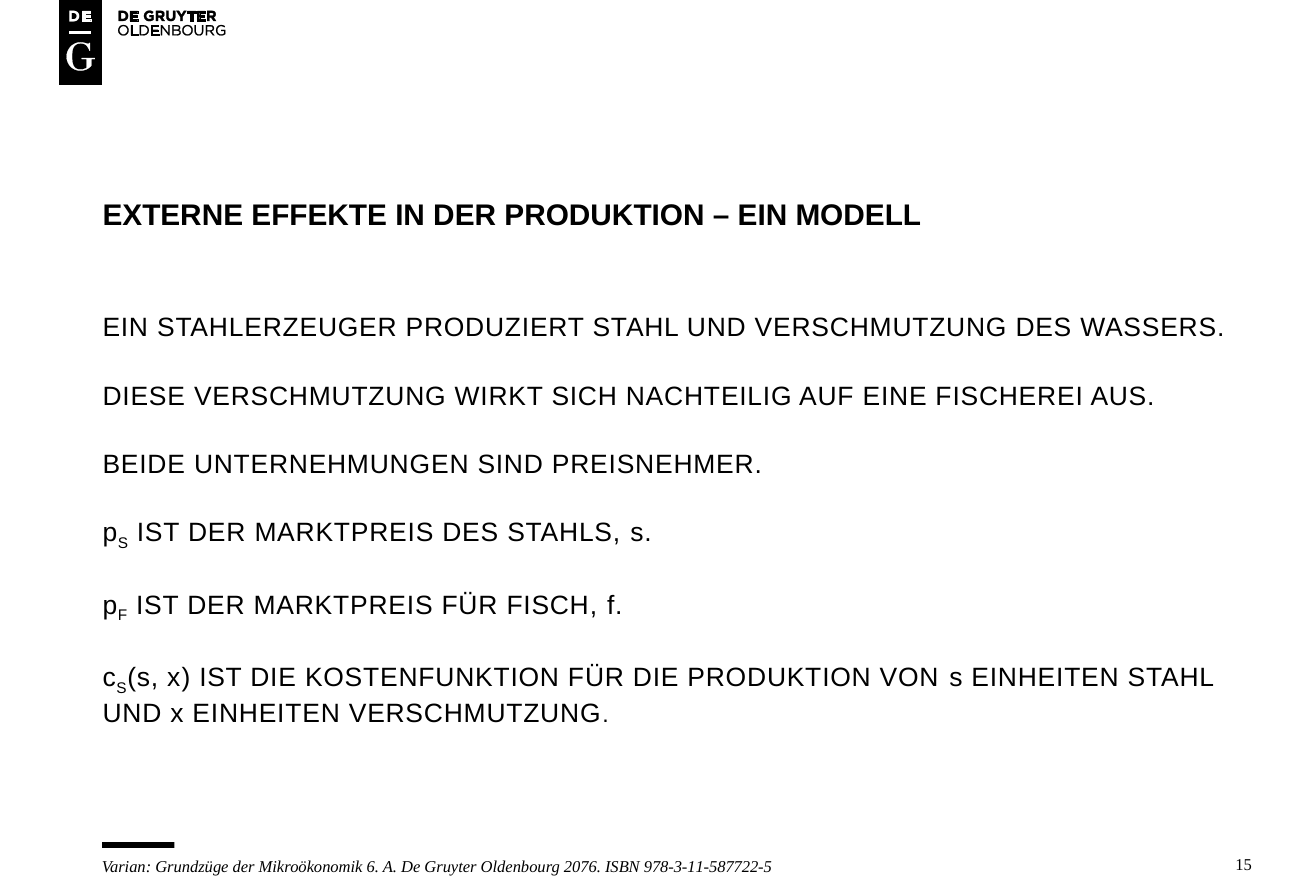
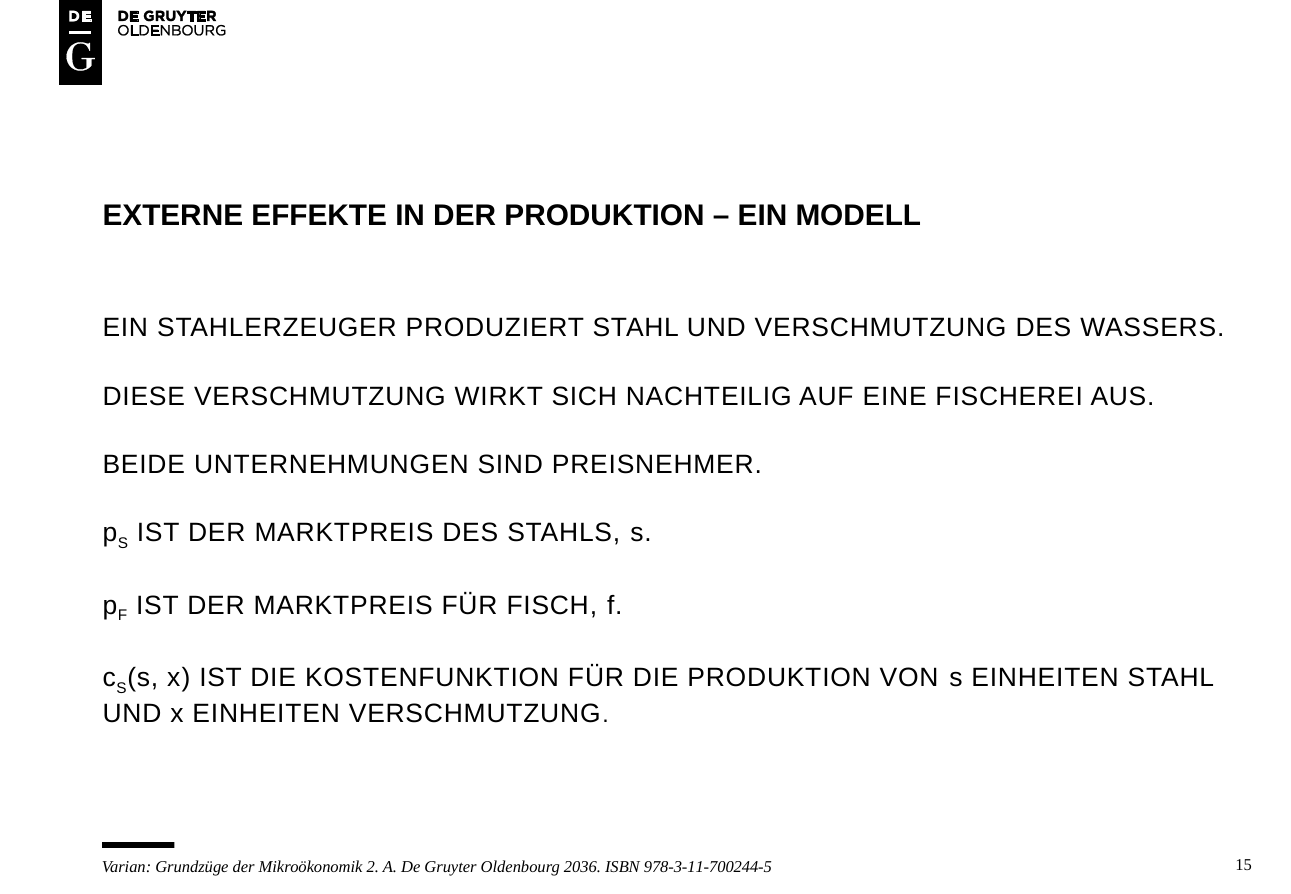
6: 6 -> 2 (373, 867)
2076: 2076 -> 2036 (582, 867)
978-3-11-587722-5: 978-3-11-587722-5 -> 978-3-11-700244-5 (708, 867)
